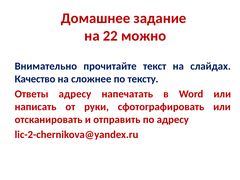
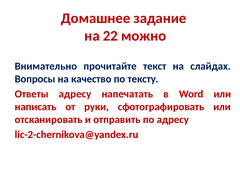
Качество: Качество -> Вопросы (35, 79)
сложнее: сложнее -> качество (91, 79)
